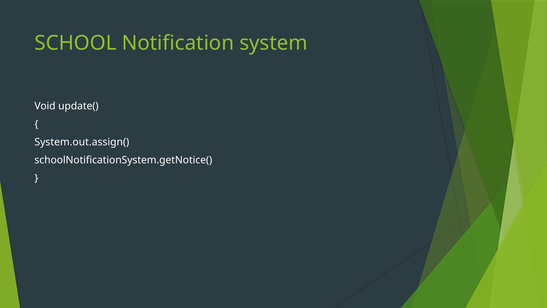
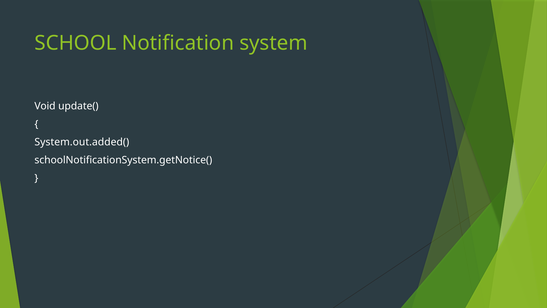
System.out.assign(: System.out.assign( -> System.out.added( (82, 142)
